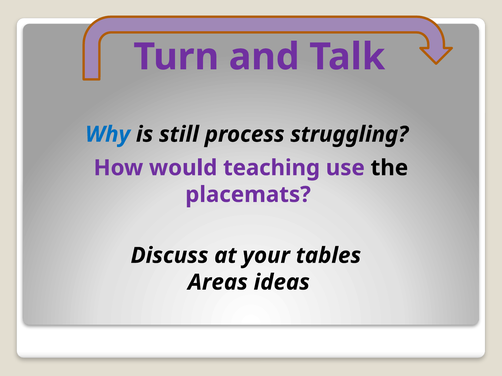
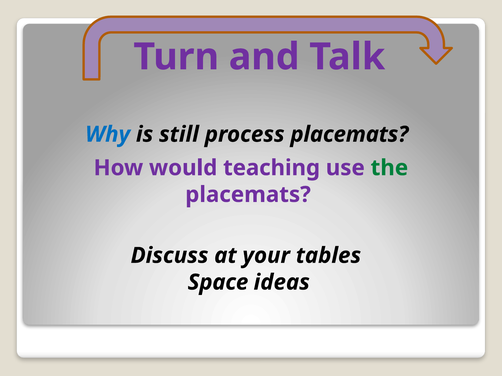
process struggling: struggling -> placemats (349, 135)
the colour: black -> green (389, 168)
Areas: Areas -> Space (218, 283)
